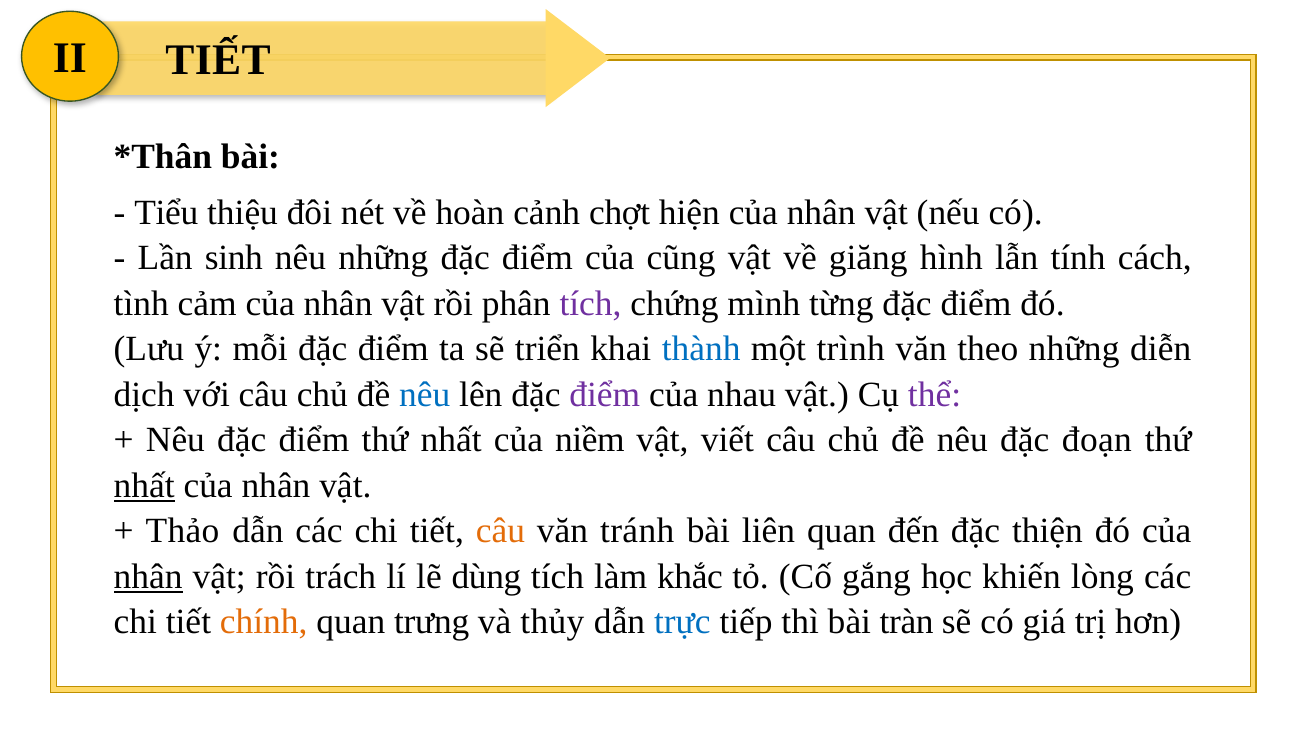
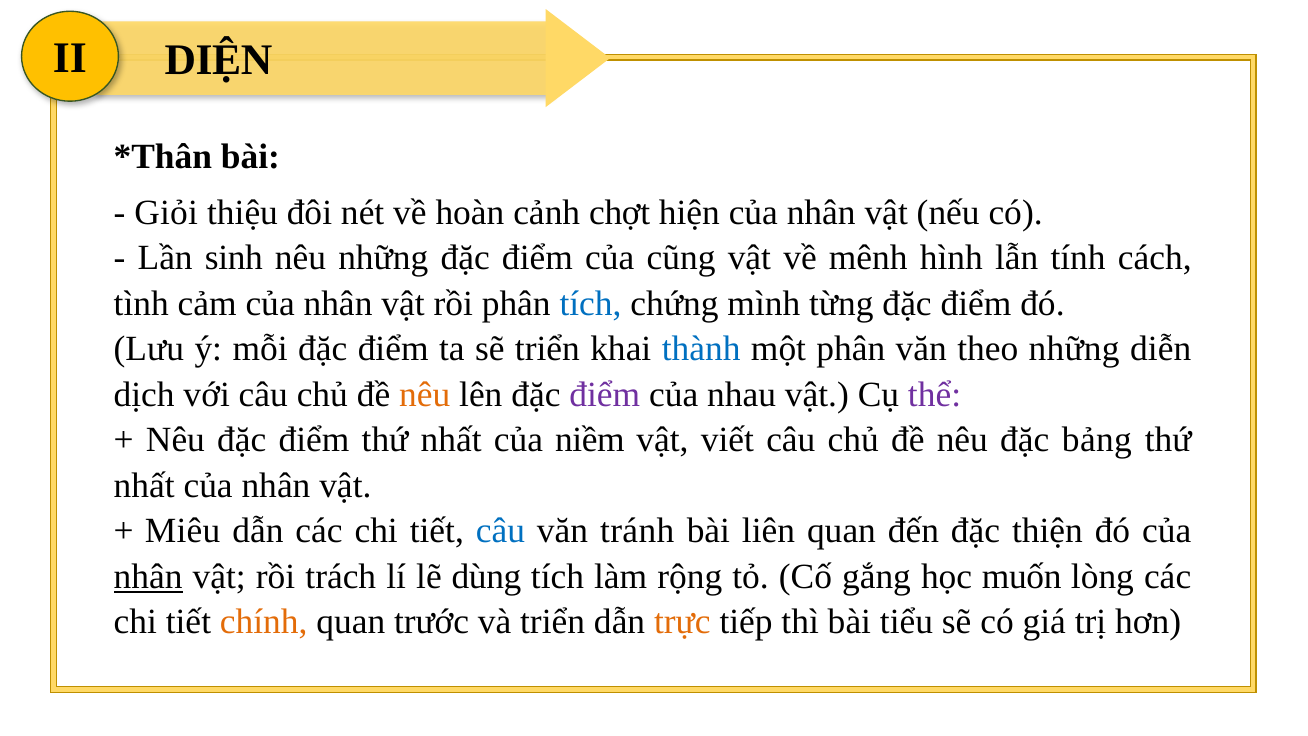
TIẾT: TIẾT -> DIỆN (218, 60)
Tiểu: Tiểu -> Giỏi (166, 213)
giăng: giăng -> mênh (868, 258)
tích colour: purple -> blue (591, 304)
một trình: trình -> phân (851, 349)
nêu colour: blue -> orange (425, 394)
đoạn: đoạn -> bảng (1097, 440)
nhất underline: present -> none (144, 485)
Thảo: Thảo -> Miêu (183, 531)
câu colour: orange -> blue (500, 531)
khắc: khắc -> rộng (690, 576)
khiến: khiến -> muốn (1022, 576)
trưng: trưng -> trước (432, 622)
và thủy: thủy -> triển (553, 622)
trực colour: blue -> orange (682, 622)
tràn: tràn -> tiểu (906, 622)
